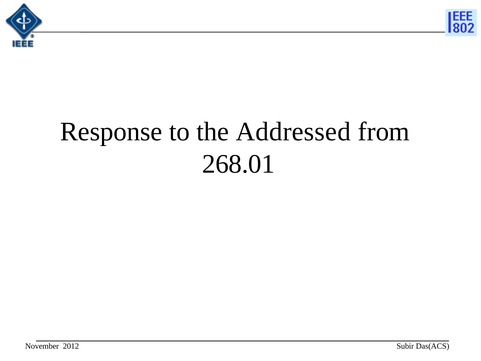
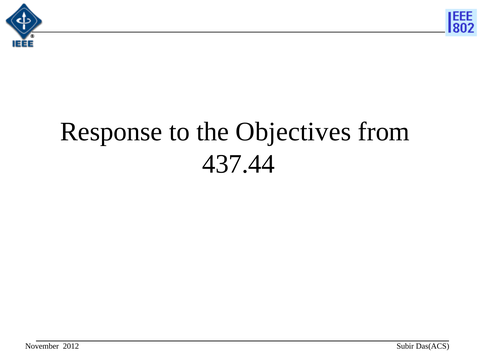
Addressed: Addressed -> Objectives (293, 132)
268.01: 268.01 -> 437.44 (239, 164)
